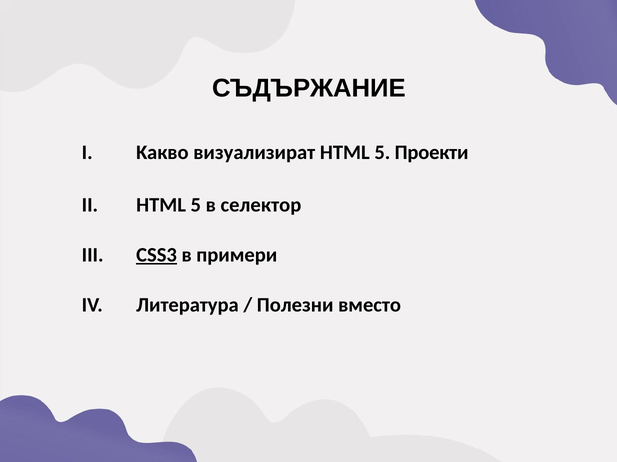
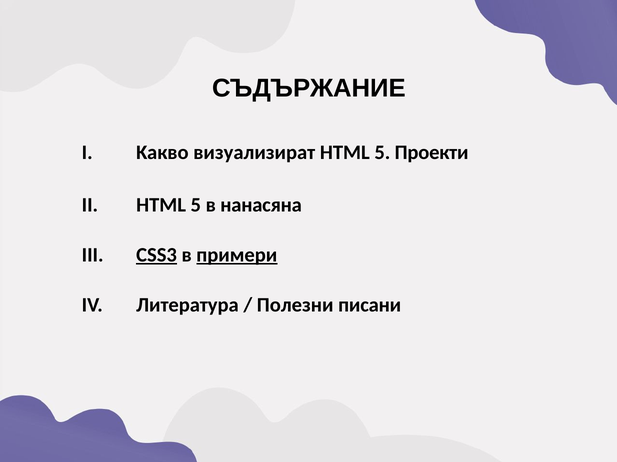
селектор: селектор -> нанасяна (261, 205)
примери underline: none -> present (237, 255)
вместо: вместо -> писани (370, 305)
